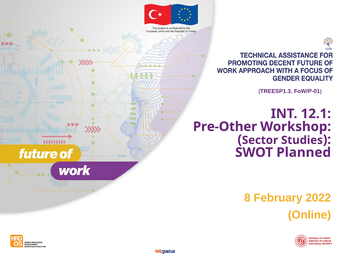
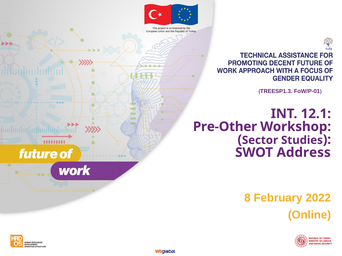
Planned: Planned -> Address (304, 153)
